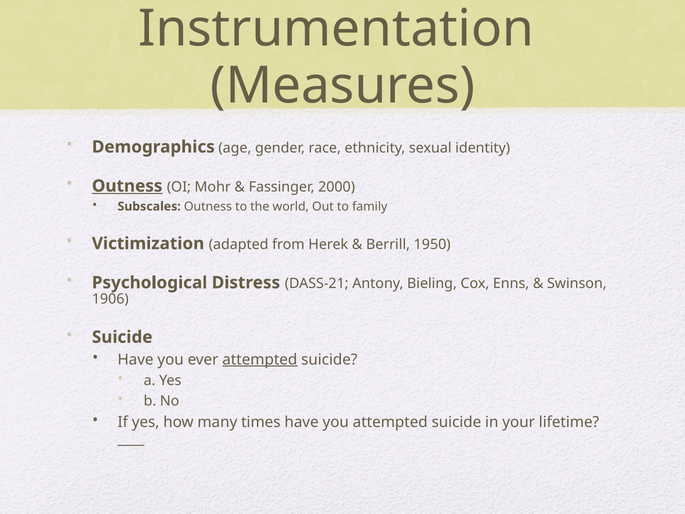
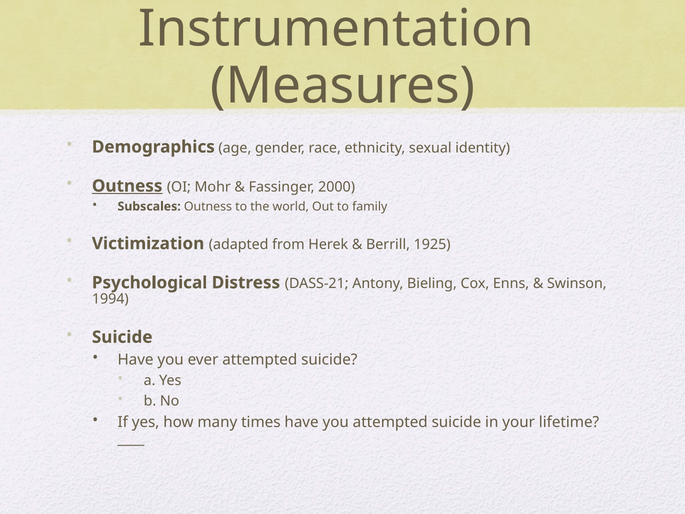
1950: 1950 -> 1925 (432, 244)
1906: 1906 -> 1994 (110, 299)
attempted underline: present -> none (260, 359)
